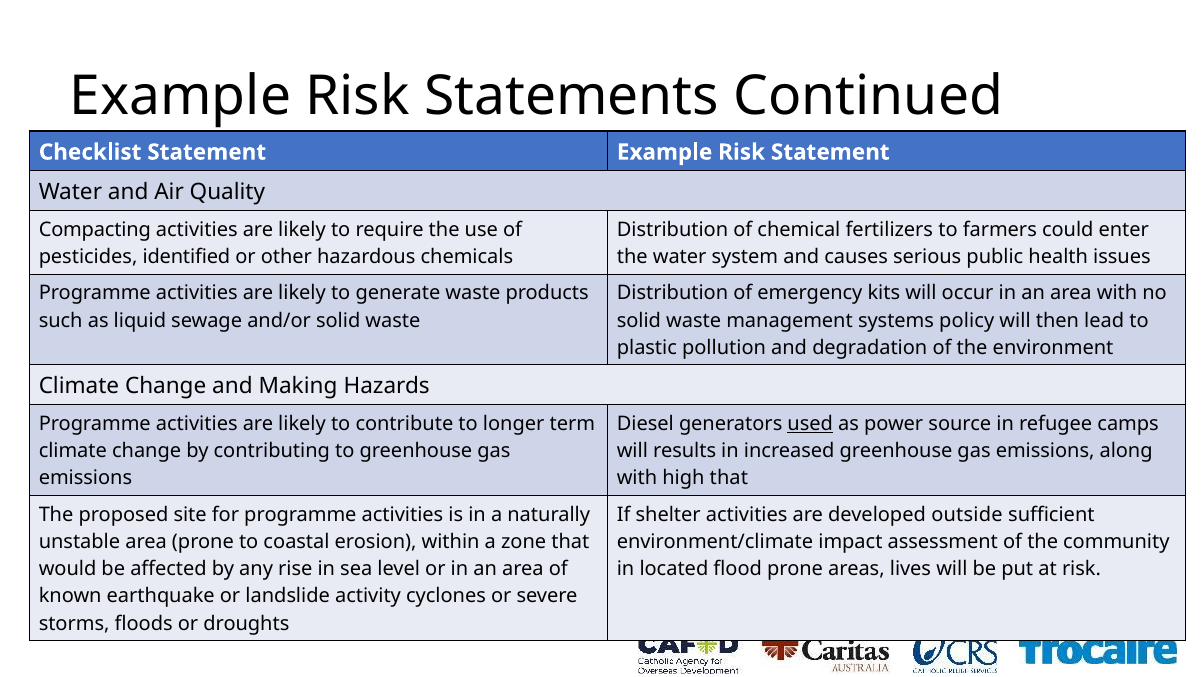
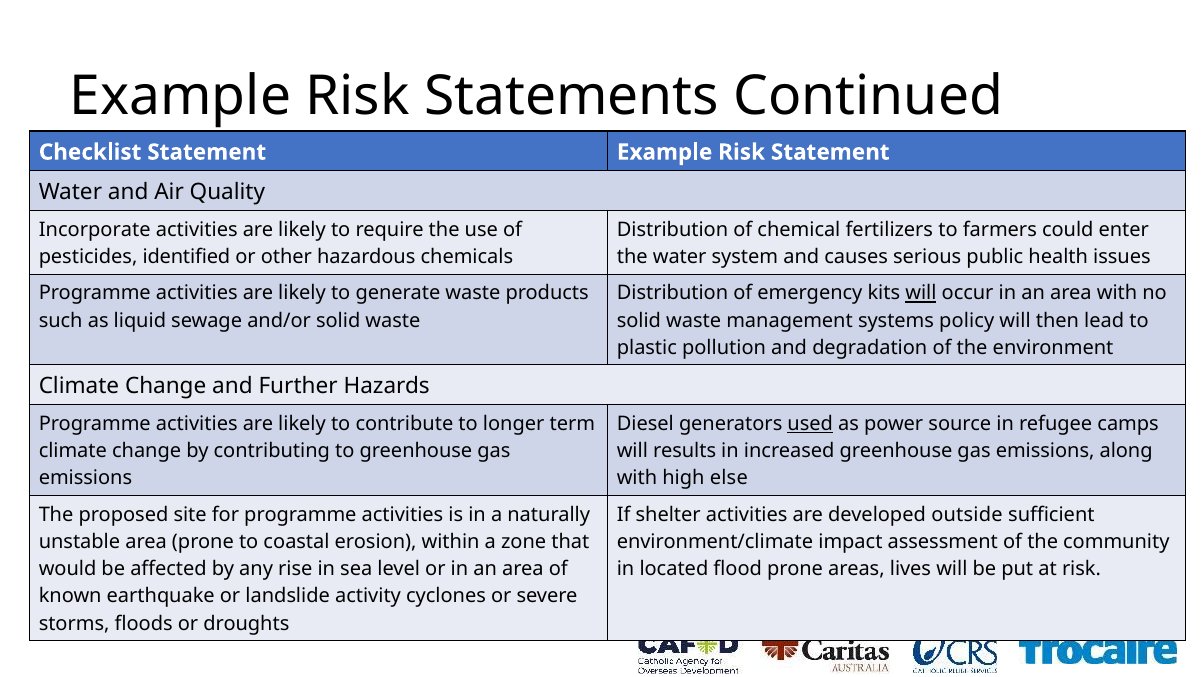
Compacting: Compacting -> Incorporate (95, 230)
will underline: none -> present (921, 293)
Making: Making -> Further (298, 386)
high that: that -> else (729, 478)
